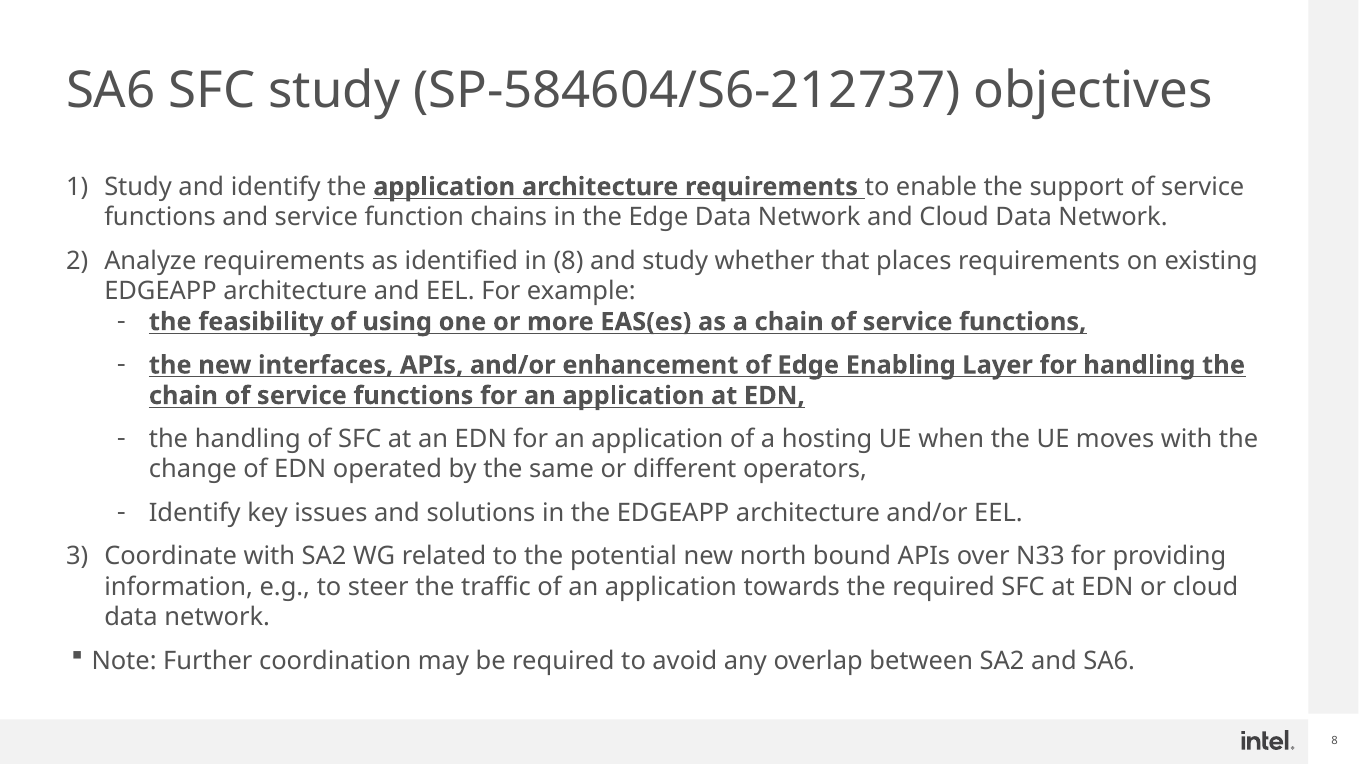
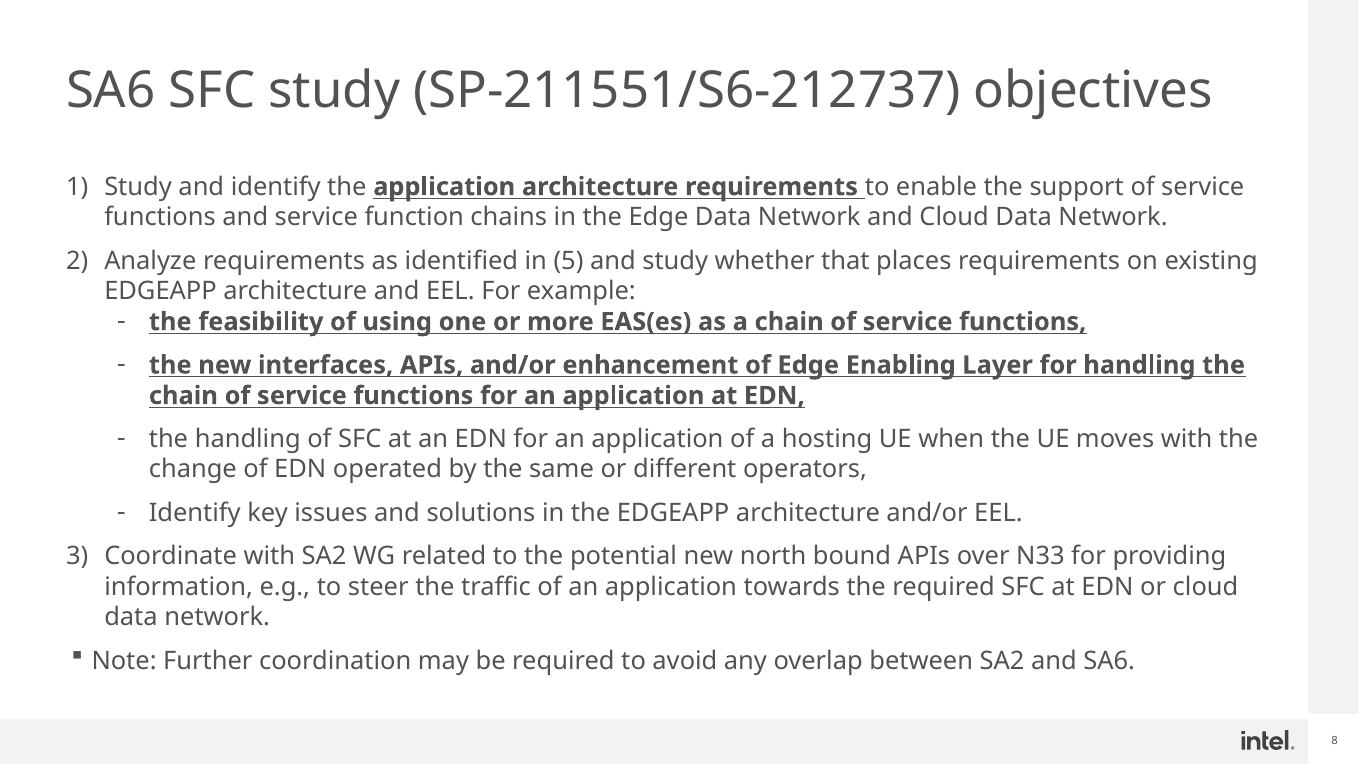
SP-584604/S6-212737: SP-584604/S6-212737 -> SP-211551/S6-212737 (687, 91)
in 8: 8 -> 5 (568, 261)
